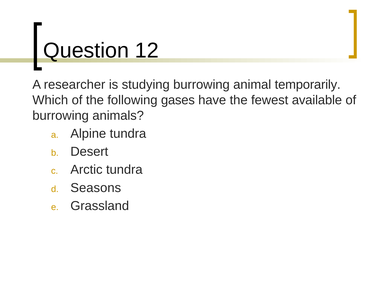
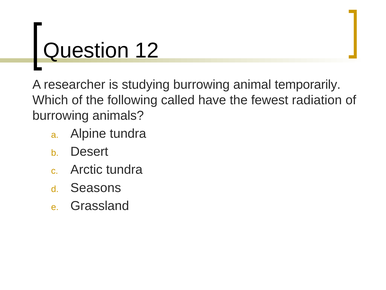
gases: gases -> called (178, 100)
available: available -> radiation (317, 100)
